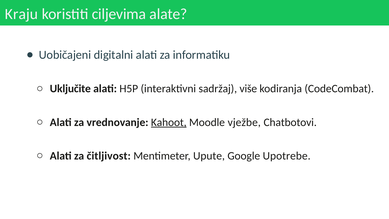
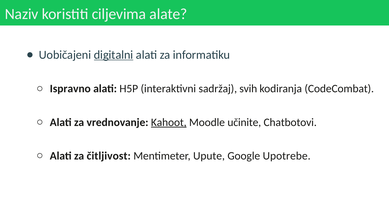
Kraju: Kraju -> Naziv (22, 14)
digitalni underline: none -> present (114, 55)
Uključite: Uključite -> Ispravno (70, 89)
više: više -> svih (248, 89)
vježbe: vježbe -> učinite (244, 122)
